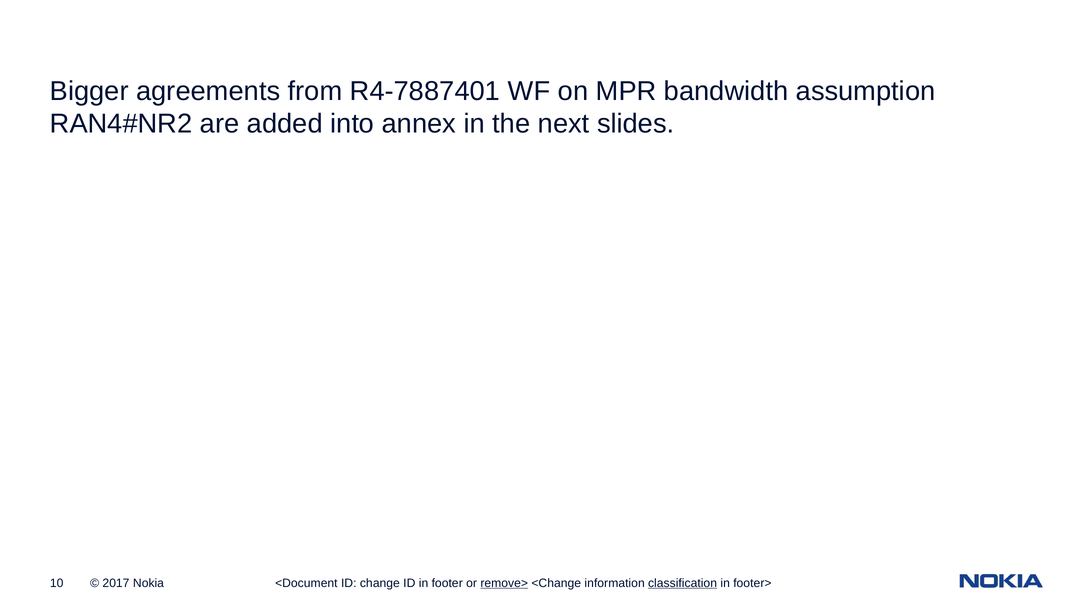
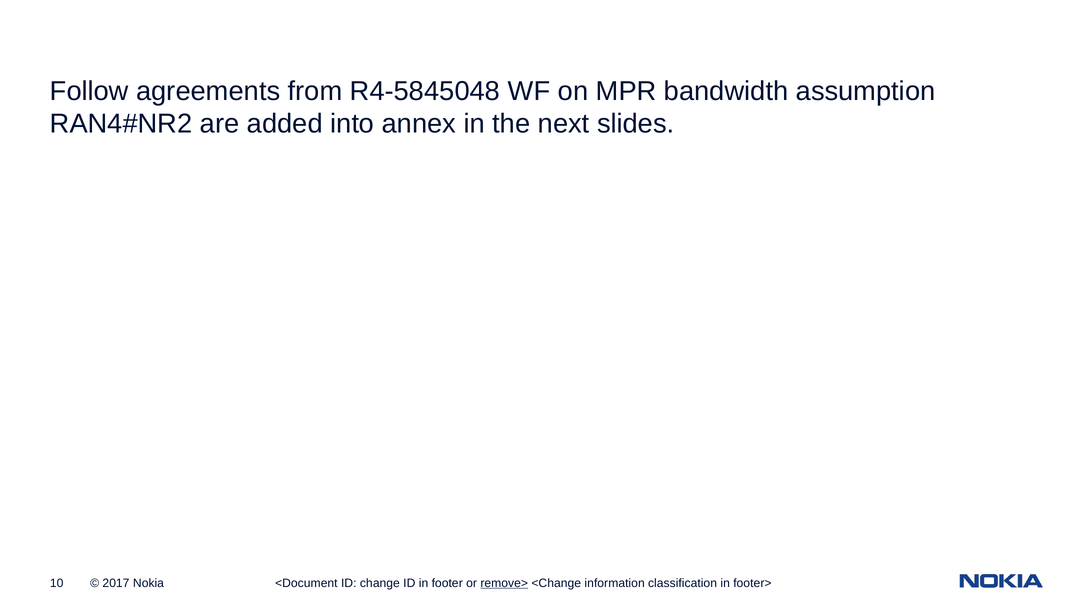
Bigger: Bigger -> Follow (89, 91)
R4-7887401: R4-7887401 -> R4-5845048 (425, 91)
classification underline: present -> none (683, 583)
